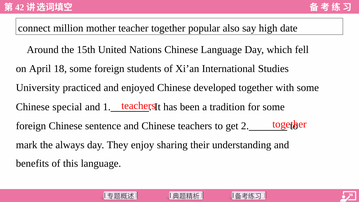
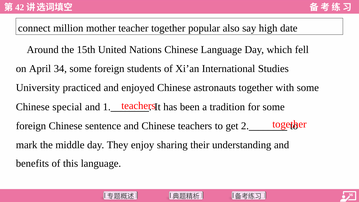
18: 18 -> 34 (60, 69)
developed: developed -> astronauts (215, 88)
always: always -> middle (70, 145)
